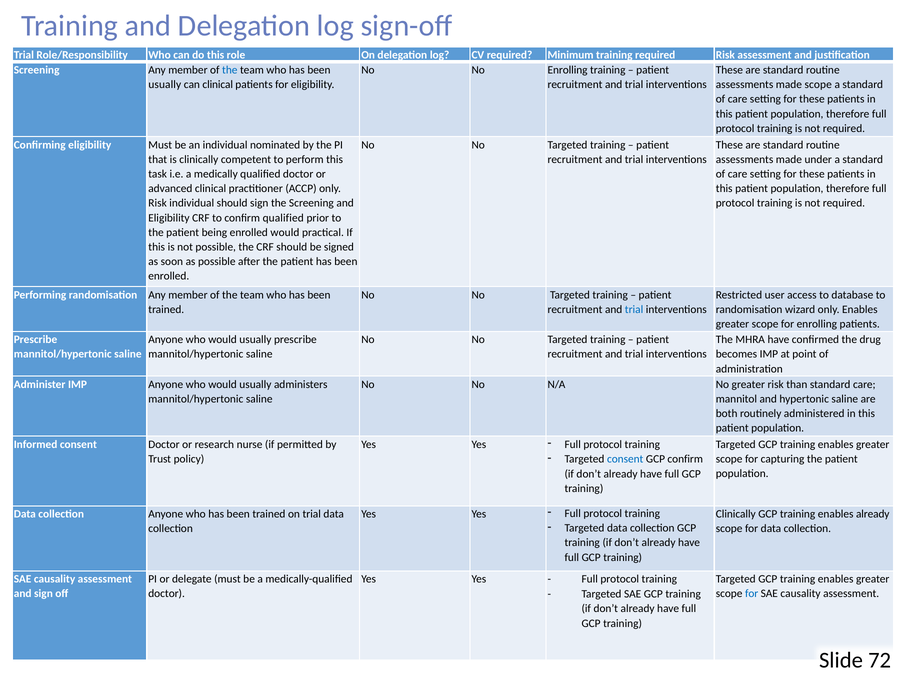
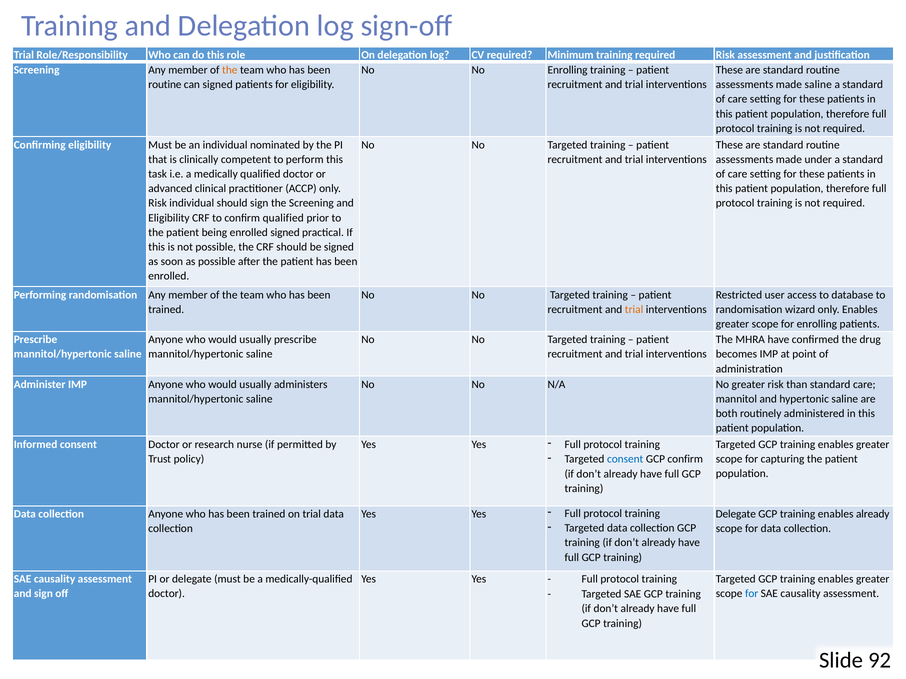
the colour: blue -> orange (230, 70)
usually: usually -> routine (165, 85)
can clinical: clinical -> signed (218, 85)
made scope: scope -> saline (818, 85)
enrolled would: would -> signed (285, 233)
trial colour: blue -> orange (634, 310)
Clinically: Clinically -> Delegate (736, 514)
72: 72 -> 92 (880, 661)
